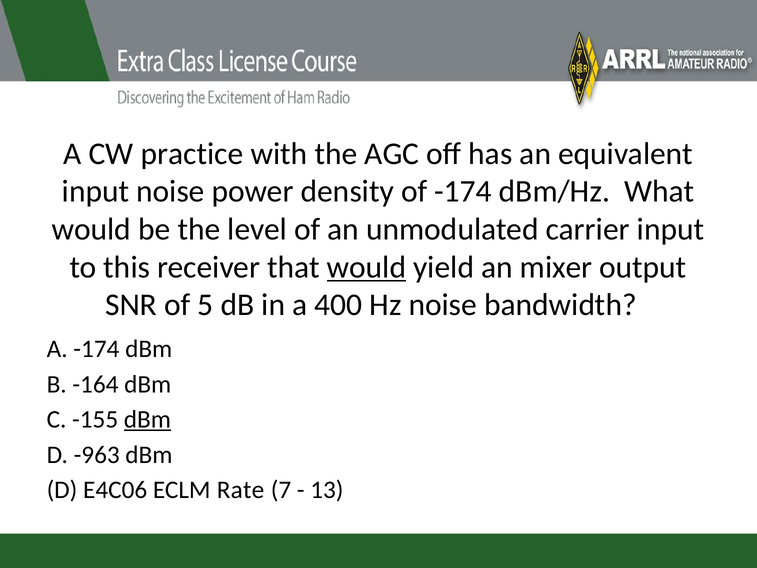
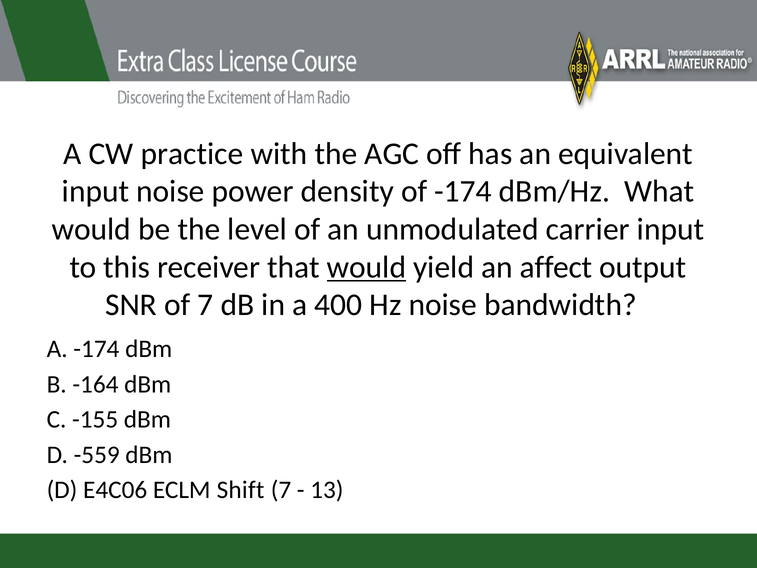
mixer: mixer -> affect (556, 267)
of 5: 5 -> 7 (205, 305)
dBm underline: present -> none (147, 419)
-963: -963 -> -559 (97, 455)
Rate: Rate -> Shift (241, 490)
